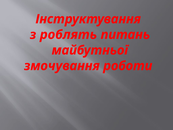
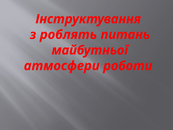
змочування: змочування -> атмосфери (62, 66)
